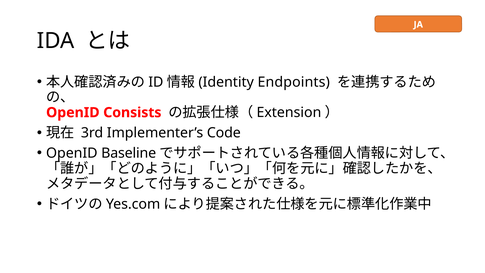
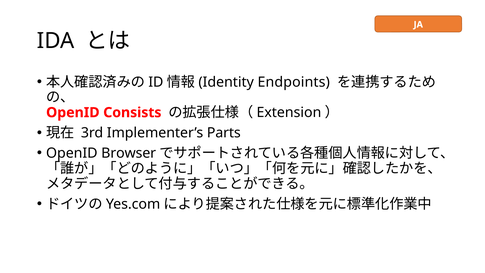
Code: Code -> Parts (224, 133)
Baseline: Baseline -> Browser (129, 153)
